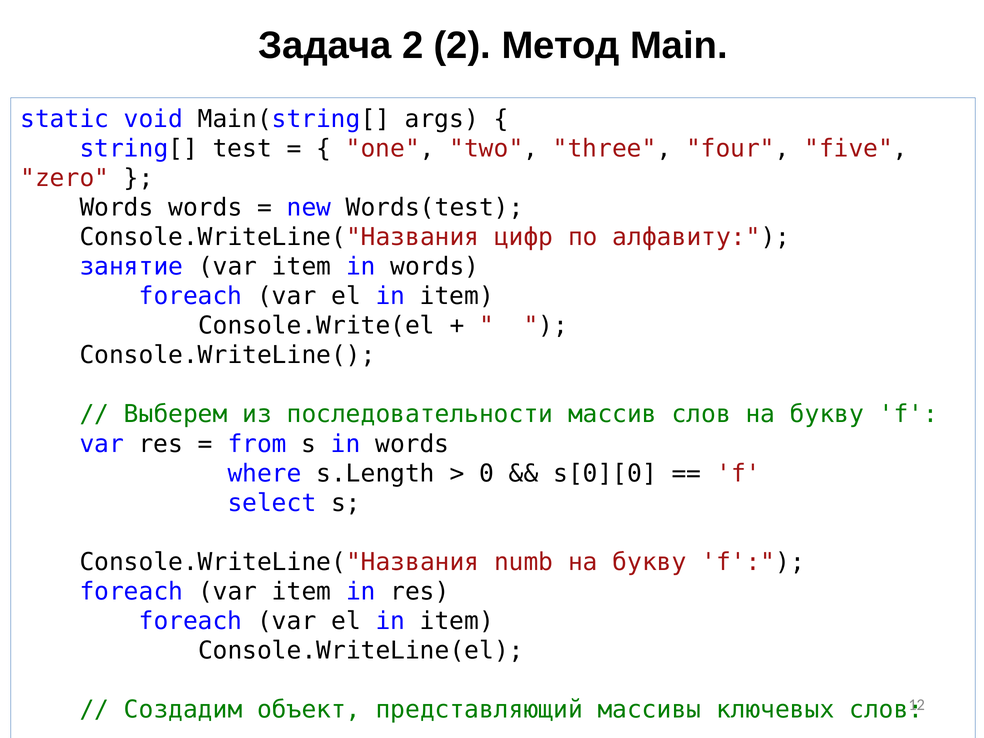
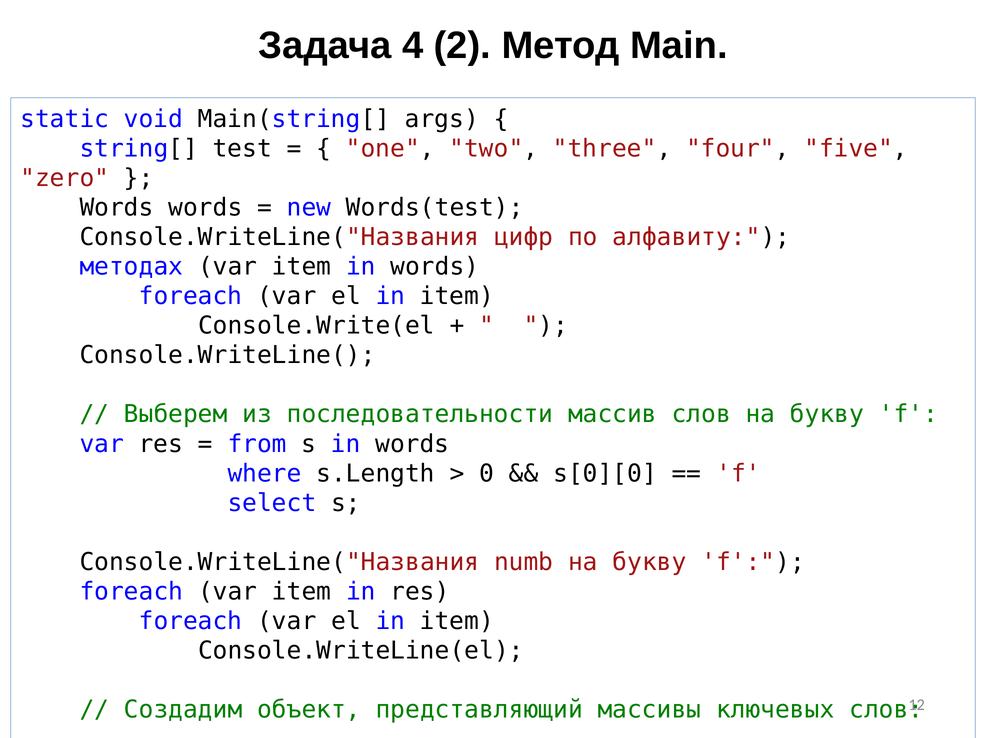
Задача 2: 2 -> 4 (413, 45)
занятие: занятие -> методах (131, 267)
